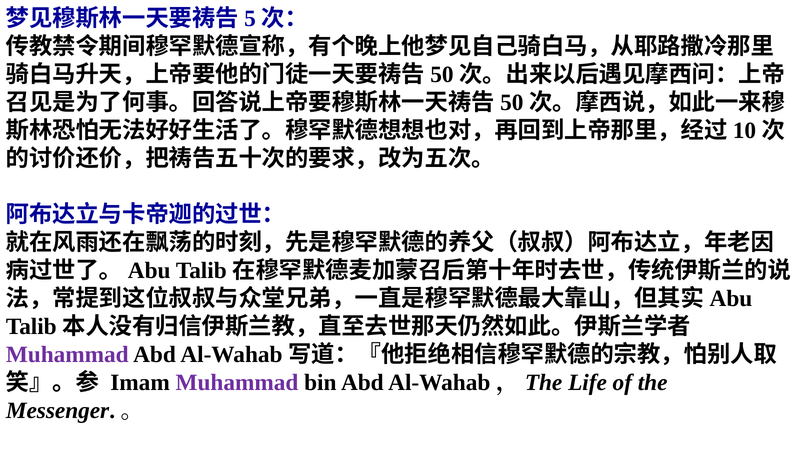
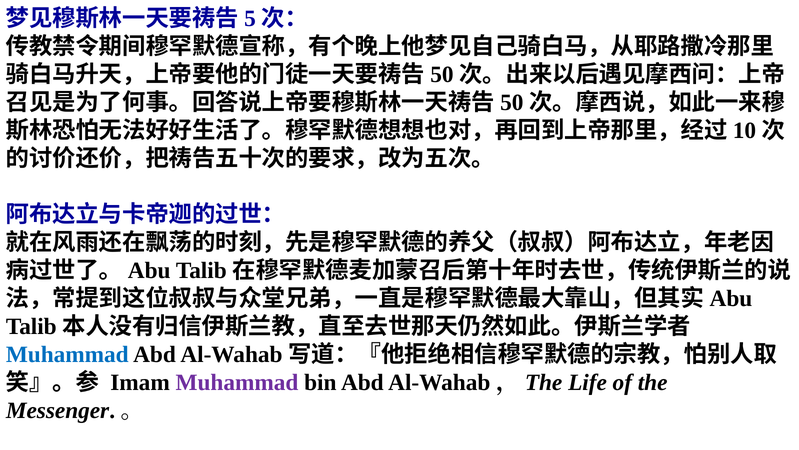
Muhammad colour: purple -> blue (67, 354)
